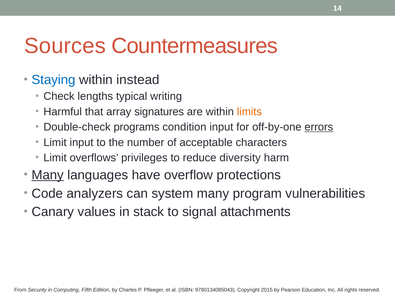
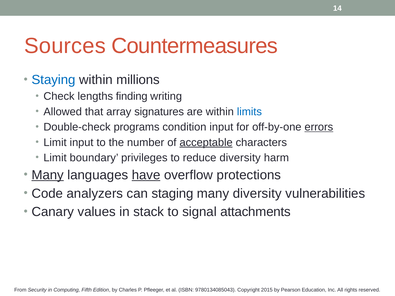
instead: instead -> millions (138, 80)
typical: typical -> finding (132, 96)
Harmful: Harmful -> Allowed (63, 112)
limits colour: orange -> blue (249, 112)
acceptable underline: none -> present (206, 143)
overflows: overflows -> boundary (94, 158)
have underline: none -> present (146, 175)
system: system -> staging (172, 194)
many program: program -> diversity (257, 194)
